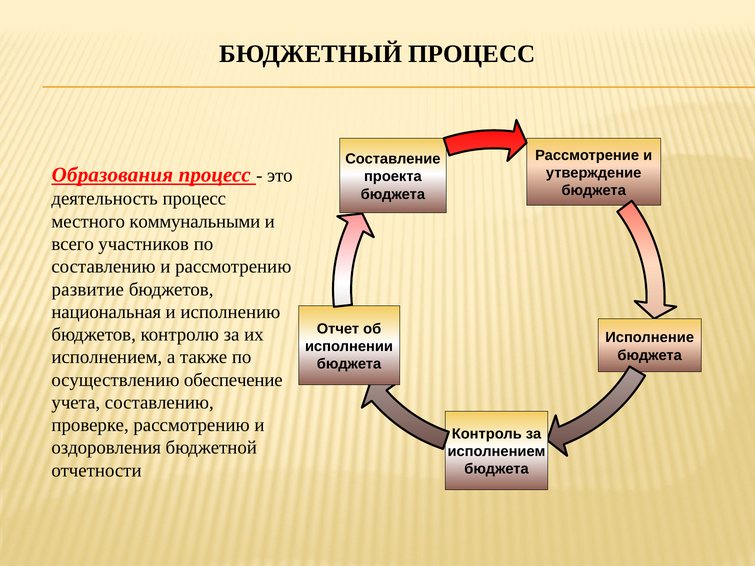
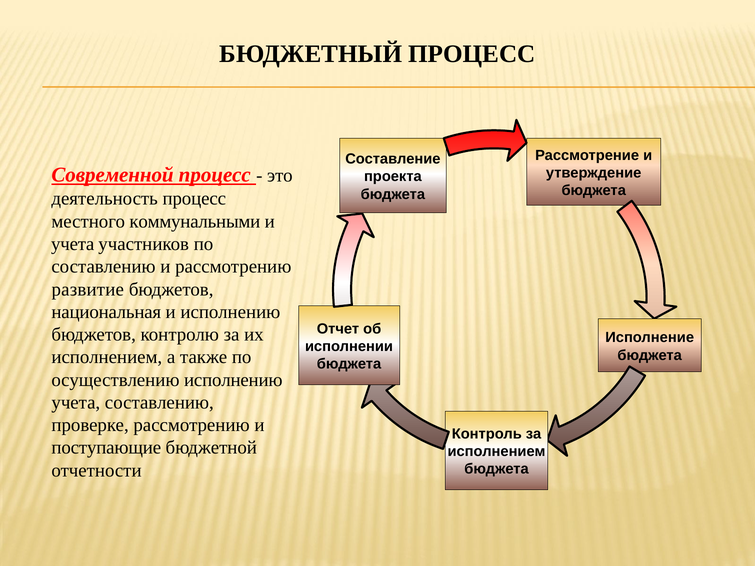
Образования: Образования -> Современной (113, 175)
всего: всего -> учета (73, 244)
осуществлению обеспечение: обеспечение -> исполнению (233, 380)
оздоровления: оздоровления -> поступающие (106, 448)
